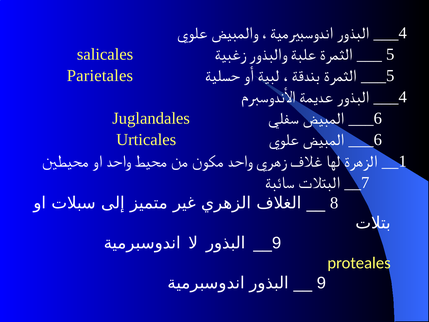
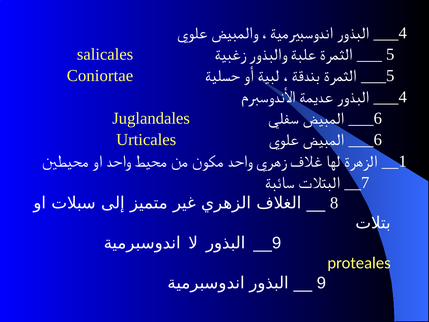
Parietales: Parietales -> Coniortae (100, 76)
